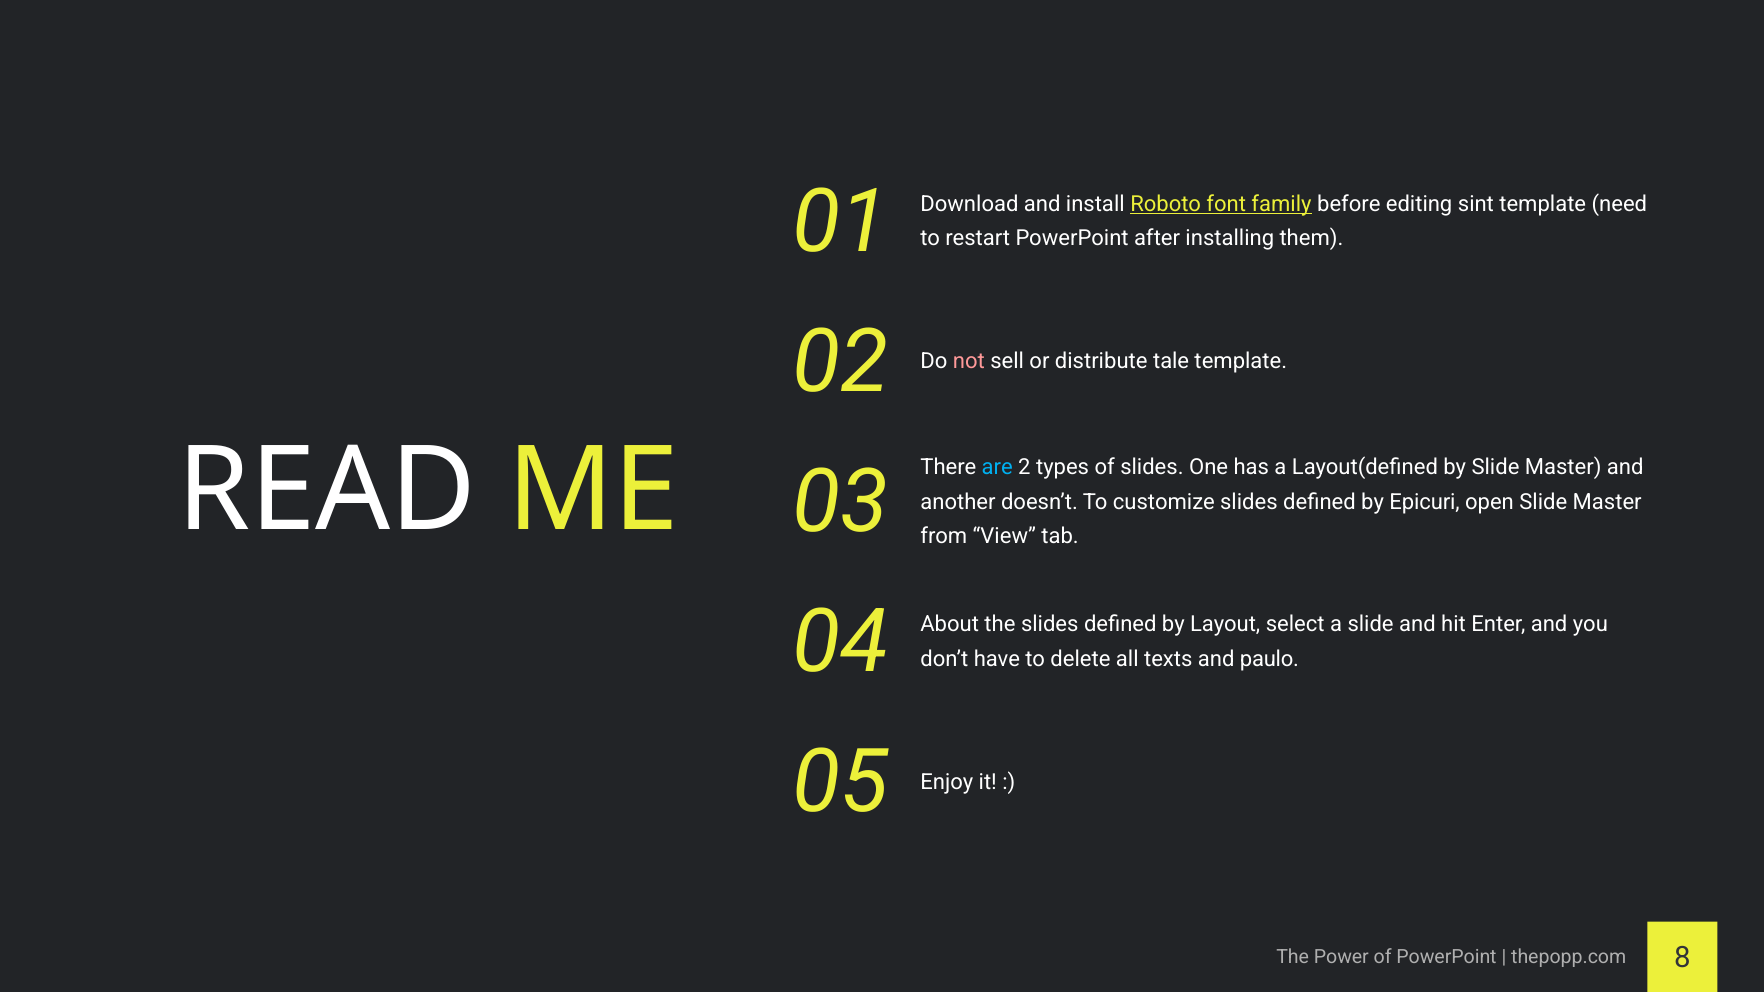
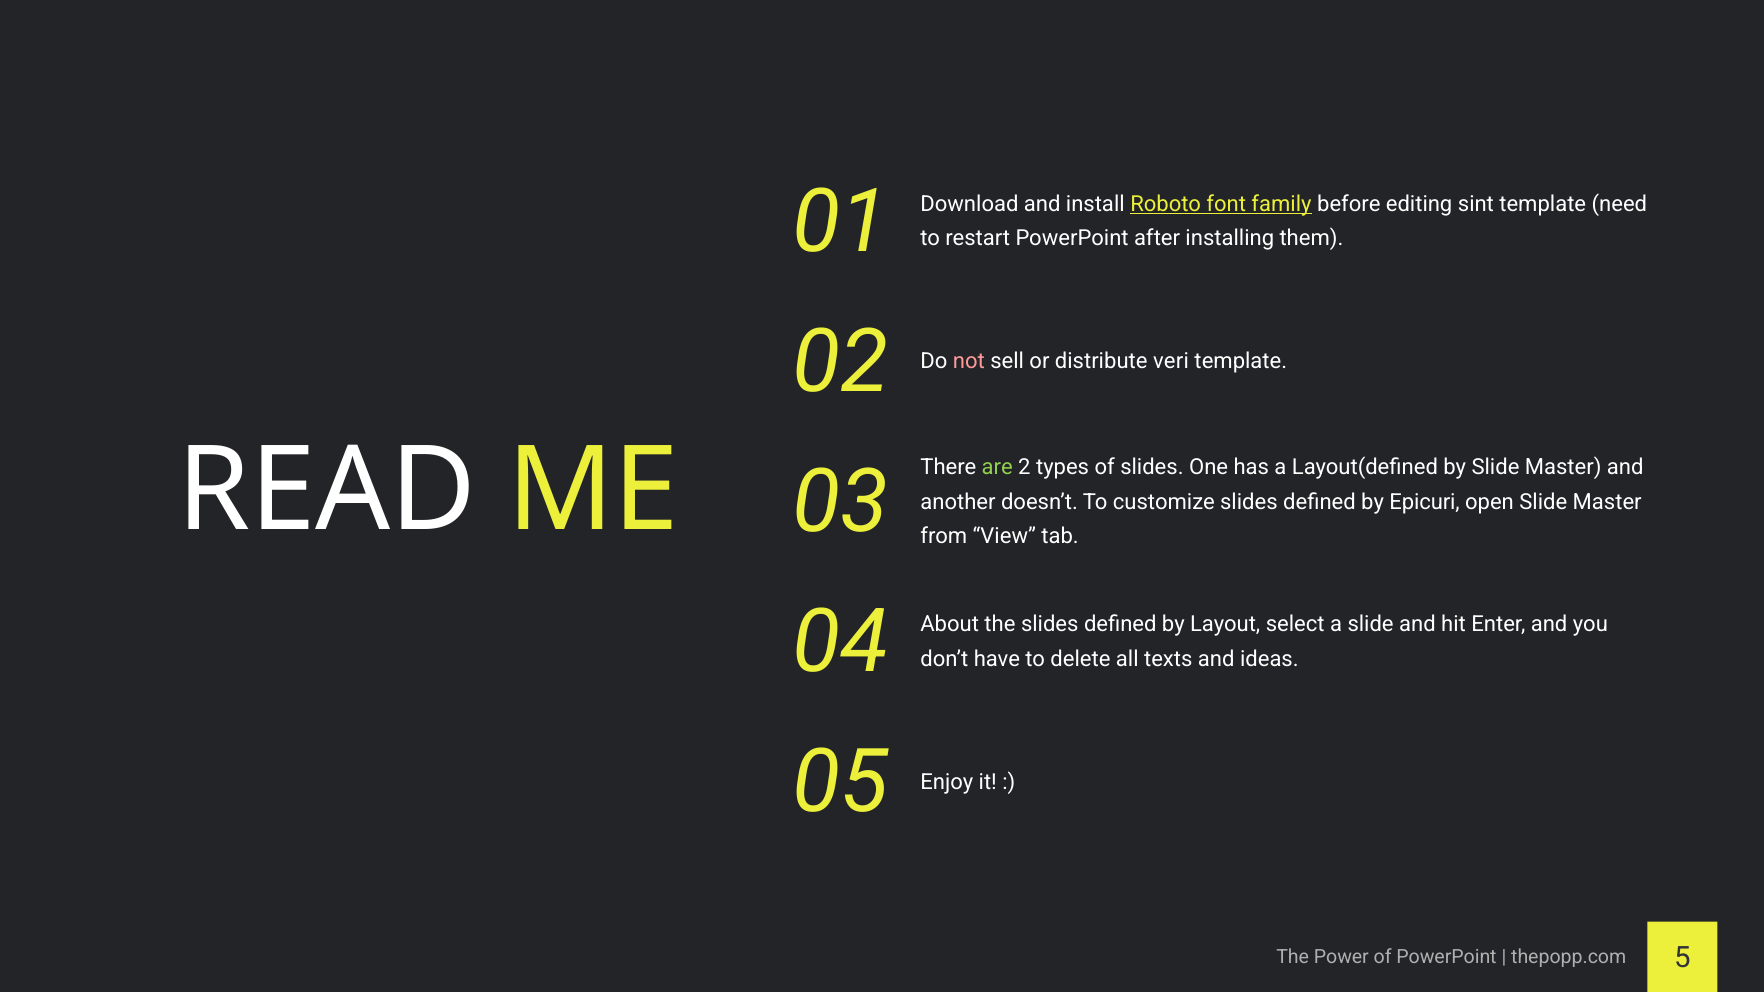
tale: tale -> veri (1171, 362)
are colour: light blue -> light green (997, 467)
paulo: paulo -> ideas (1269, 659)
8: 8 -> 5 (1682, 958)
